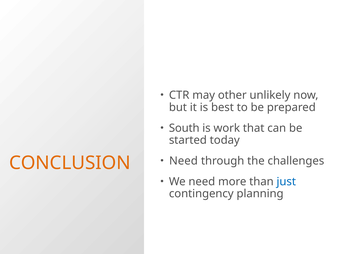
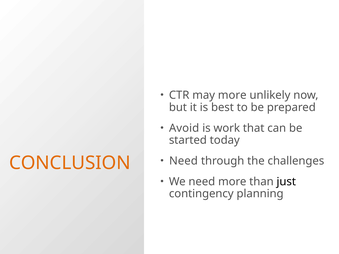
may other: other -> more (232, 95)
South: South -> Avoid (184, 128)
just colour: blue -> black (286, 182)
